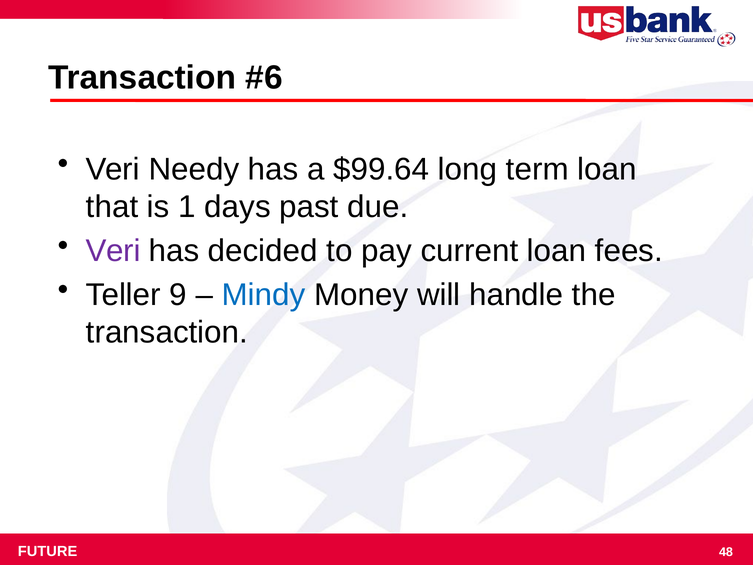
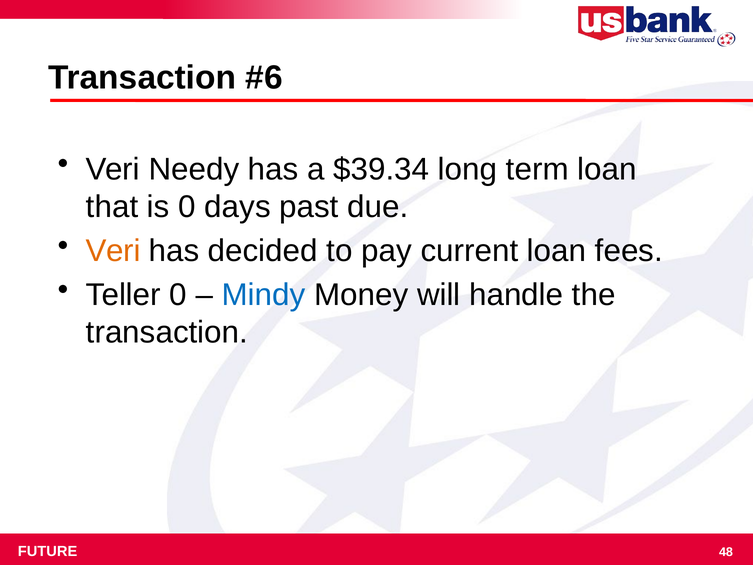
$99.64: $99.64 -> $39.34 (381, 169)
is 1: 1 -> 0 (187, 207)
Veri colour: purple -> orange (113, 251)
Teller 9: 9 -> 0 (178, 295)
